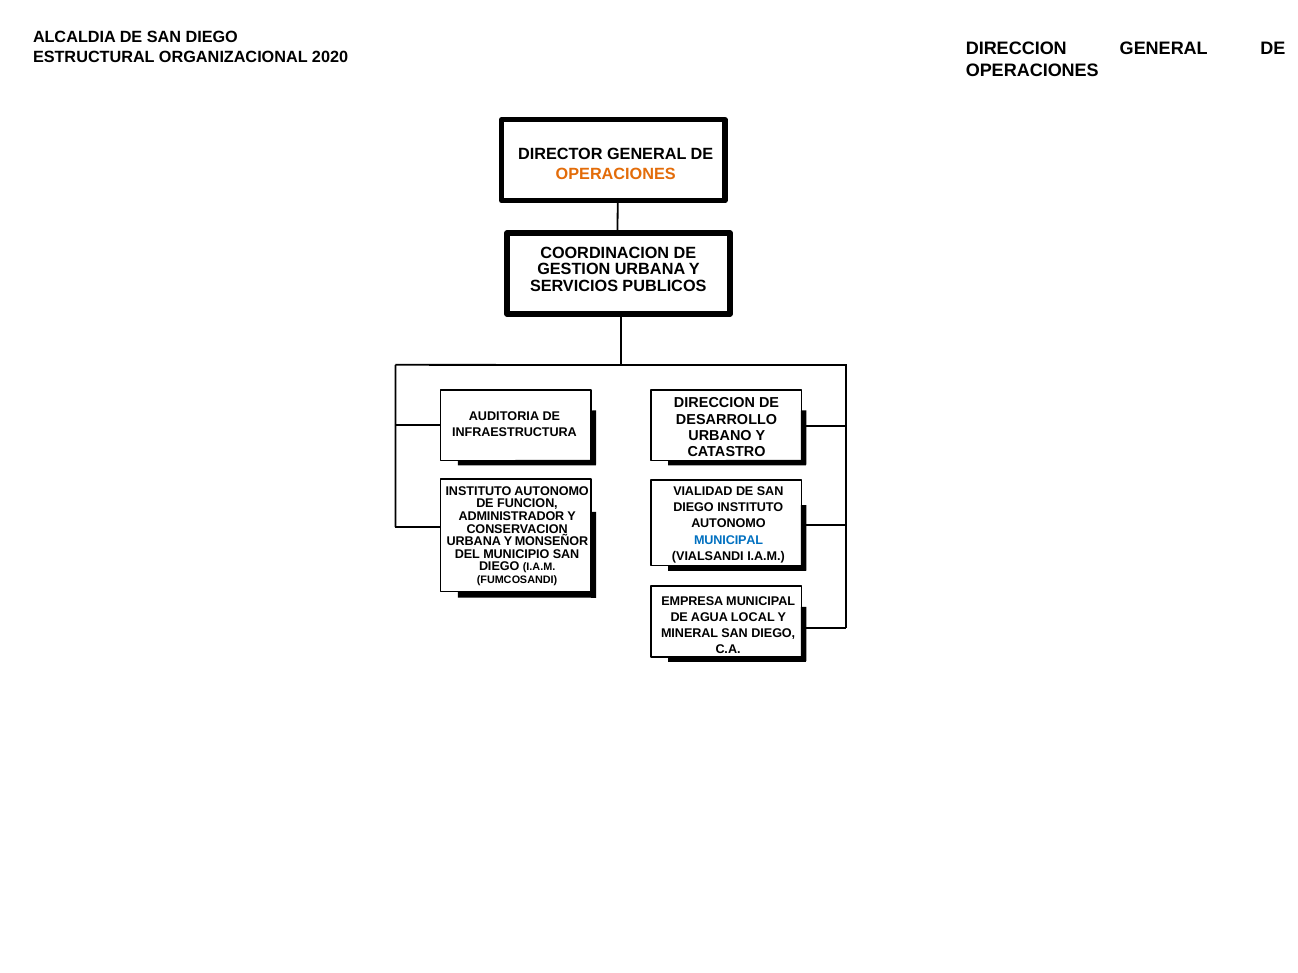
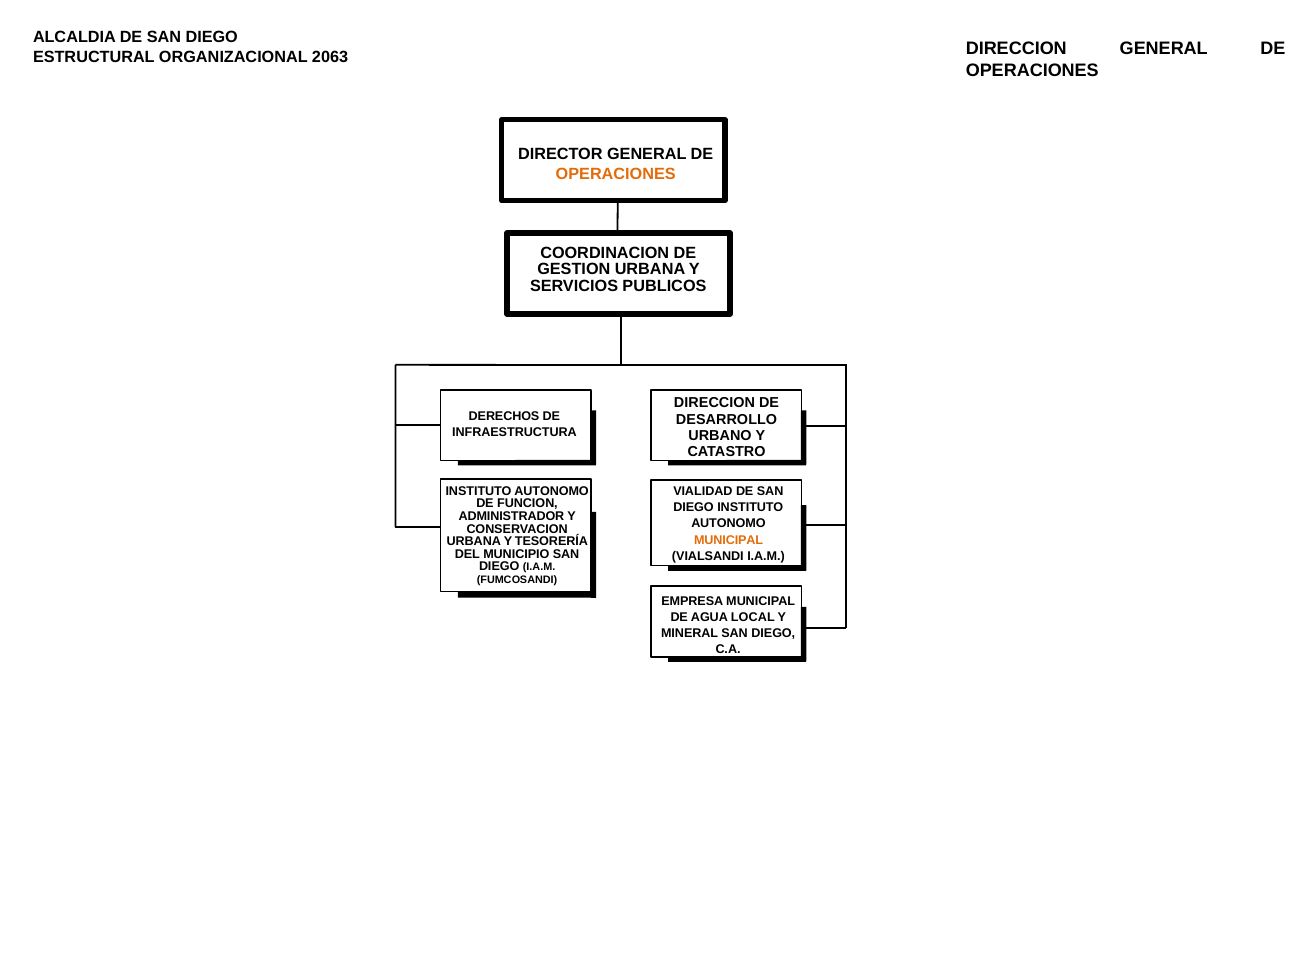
2020: 2020 -> 2063 (330, 57)
AUDITORIA: AUDITORIA -> DERECHOS (504, 416)
MUNICIPAL colour: blue -> orange (729, 540)
MONSEÑOR: MONSEÑOR -> TESORERÍA (551, 542)
